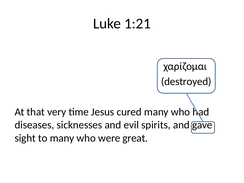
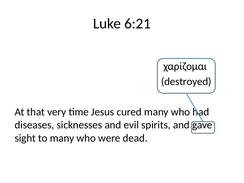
1:21: 1:21 -> 6:21 (138, 24)
great: great -> dead (135, 138)
